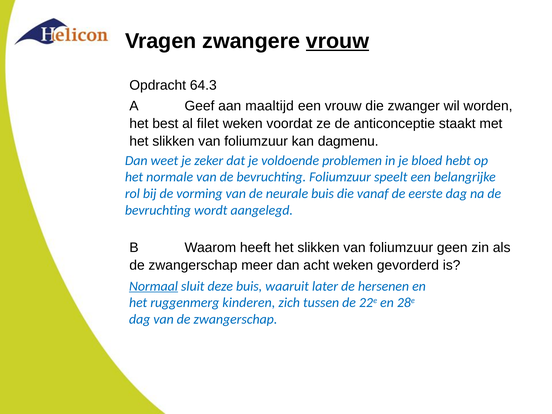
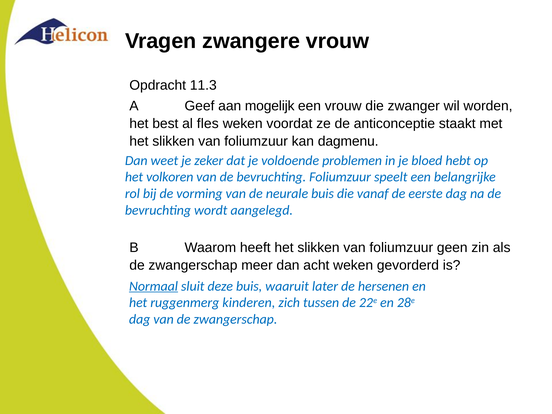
vrouw underline: present -> none (337, 41)
64.3: 64.3 -> 11.3 (203, 85)
maaltijd: maaltijd -> mogelijk (270, 106)
filet: filet -> fles (208, 124)
normale: normale -> volkoren (170, 177)
